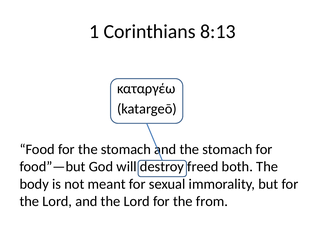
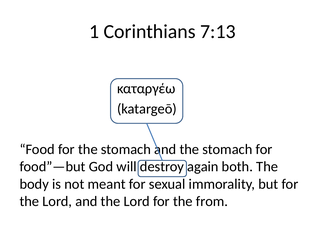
8:13: 8:13 -> 7:13 (218, 31)
freed: freed -> again (203, 167)
